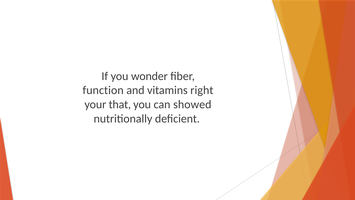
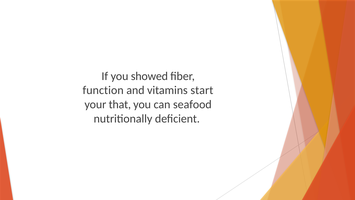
wonder: wonder -> showed (149, 76)
right: right -> start (202, 90)
showed: showed -> seafood (192, 104)
